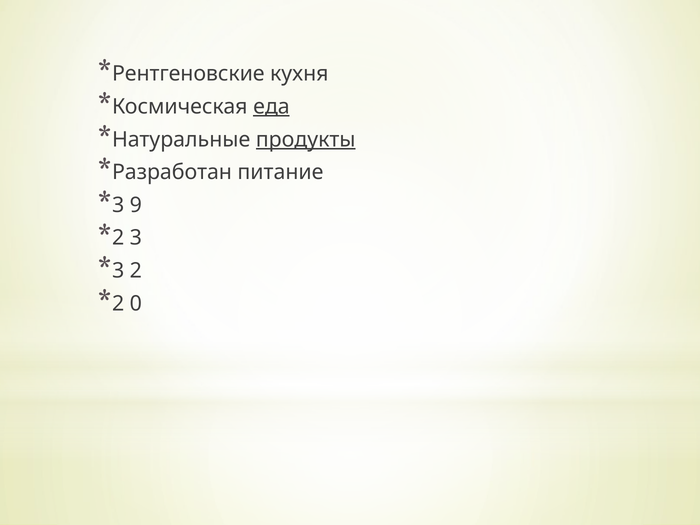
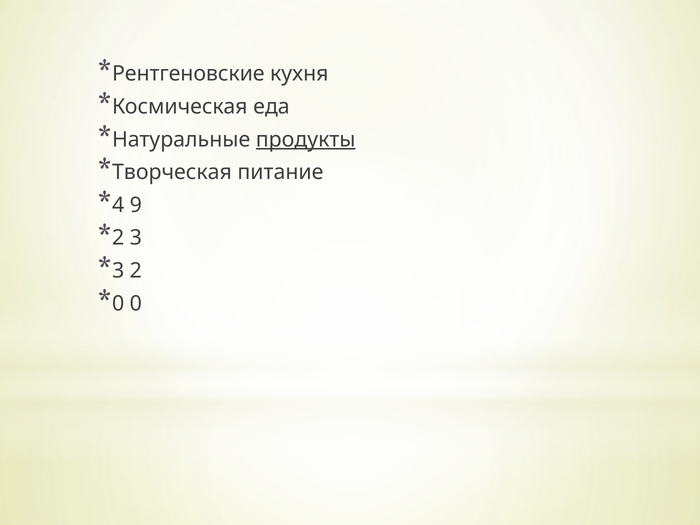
еда underline: present -> none (271, 107)
Разработан: Разработан -> Творческая (172, 172)
3: 3 -> 4 (118, 205)
2: 2 -> 0 (118, 304)
